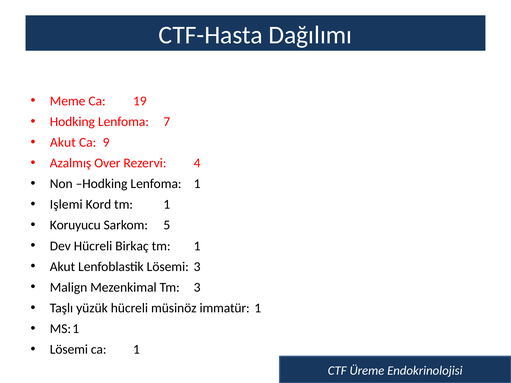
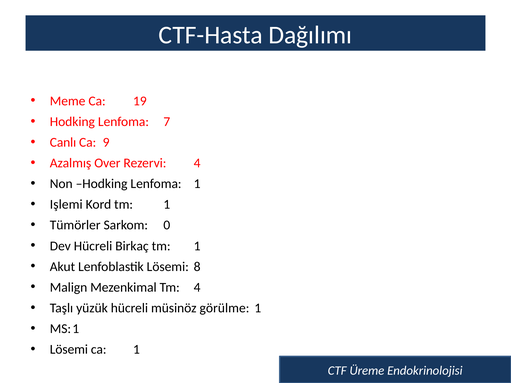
Akut: Akut -> Canlı (63, 142)
Koruyucu: Koruyucu -> Tümörler (75, 225)
5: 5 -> 0 (167, 225)
Lösemi 3: 3 -> 8 (197, 267)
Tm 3: 3 -> 4 (197, 288)
immatür: immatür -> görülme (224, 308)
